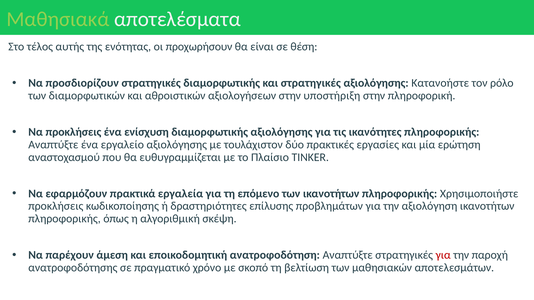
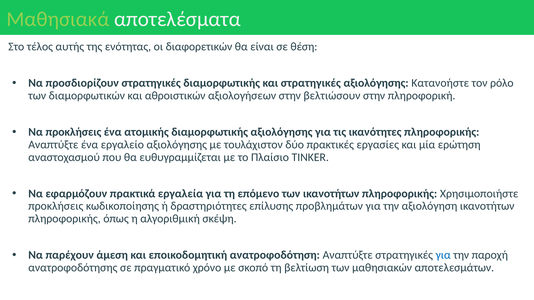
προχωρήσουν: προχωρήσουν -> διαφορετικών (199, 47)
υποστήριξη: υποστήριξη -> βελτιώσουν (332, 96)
ενίσχυση: ενίσχυση -> ατομικής (146, 132)
για colour: red -> blue (443, 255)
